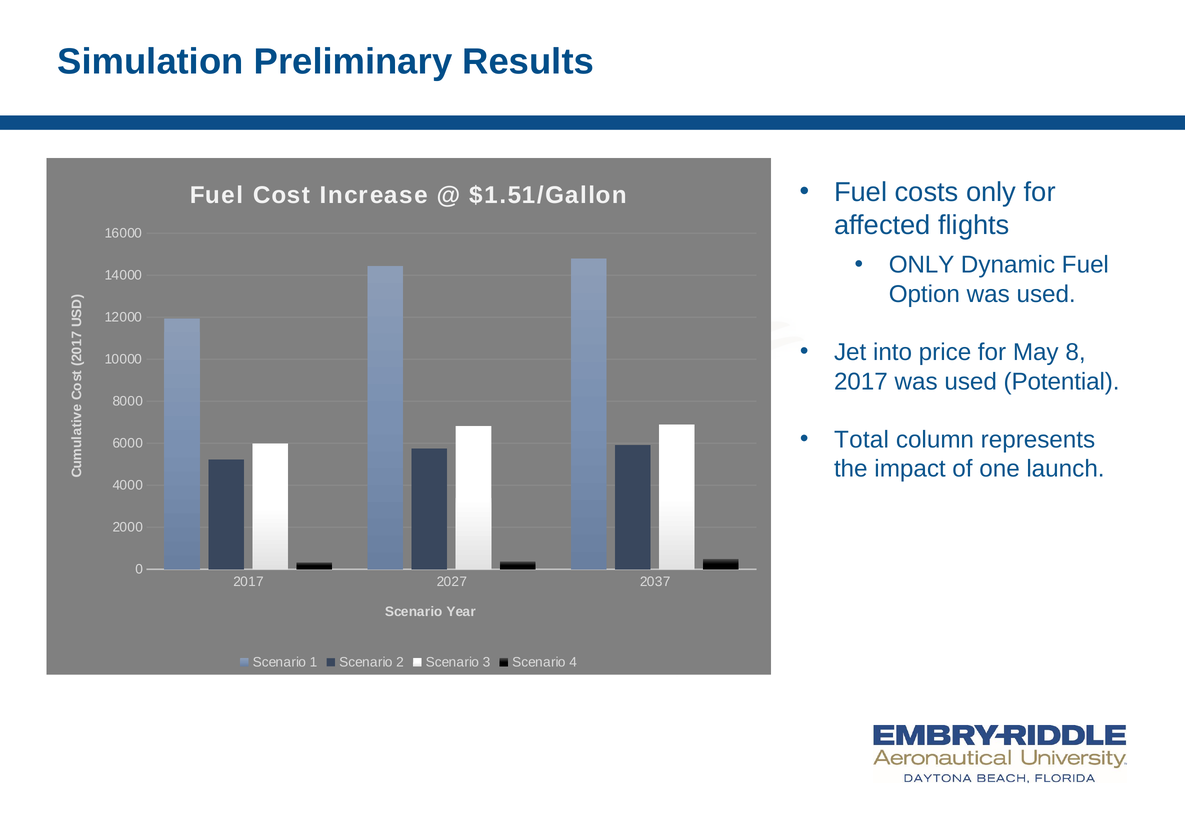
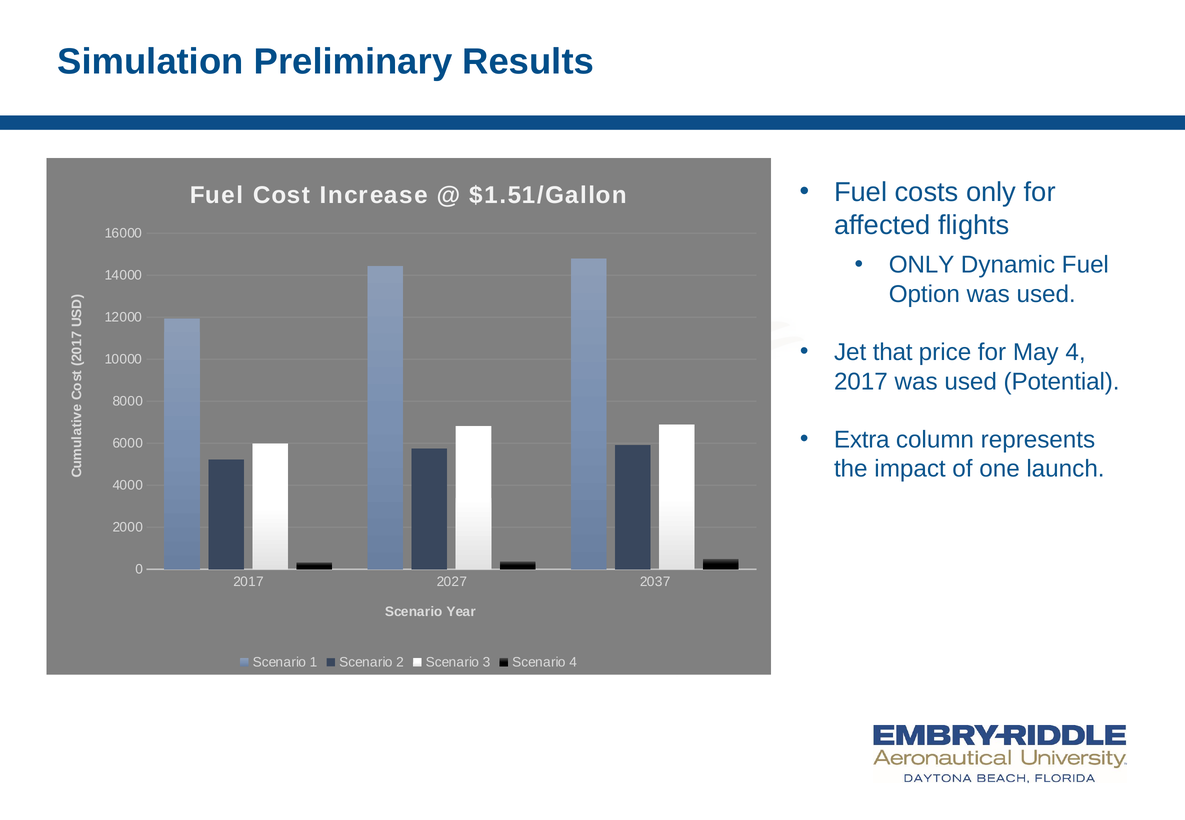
into: into -> that (893, 353)
May 8: 8 -> 4 (1076, 353)
Total: Total -> Extra (862, 440)
